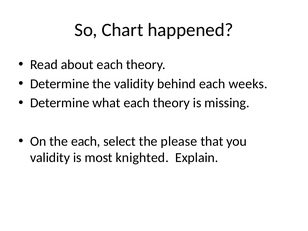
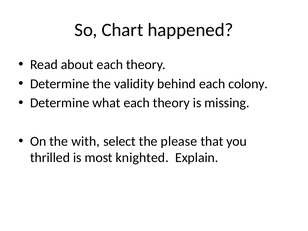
weeks: weeks -> colony (248, 84)
the each: each -> with (86, 141)
validity: validity -> thrilled (50, 158)
